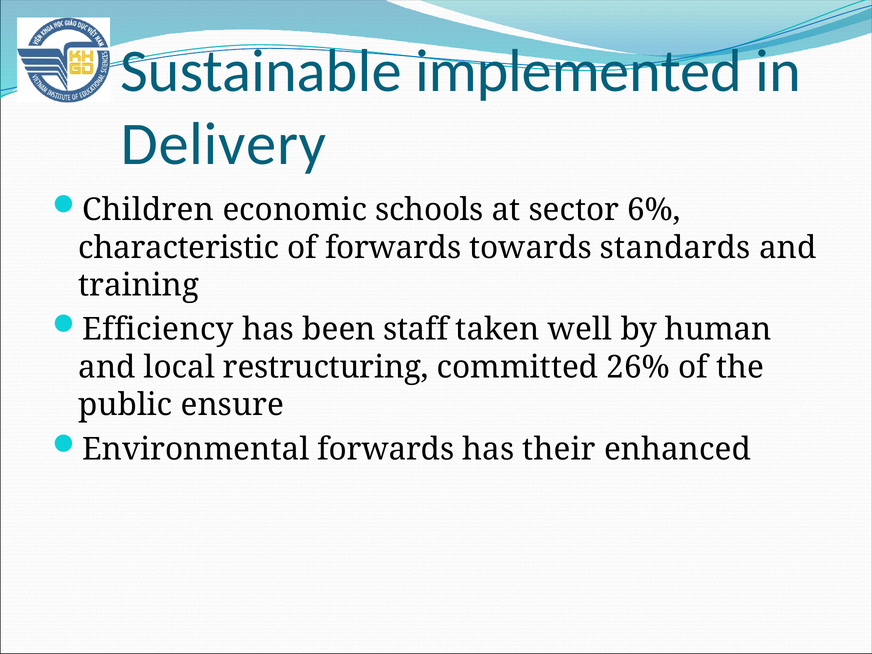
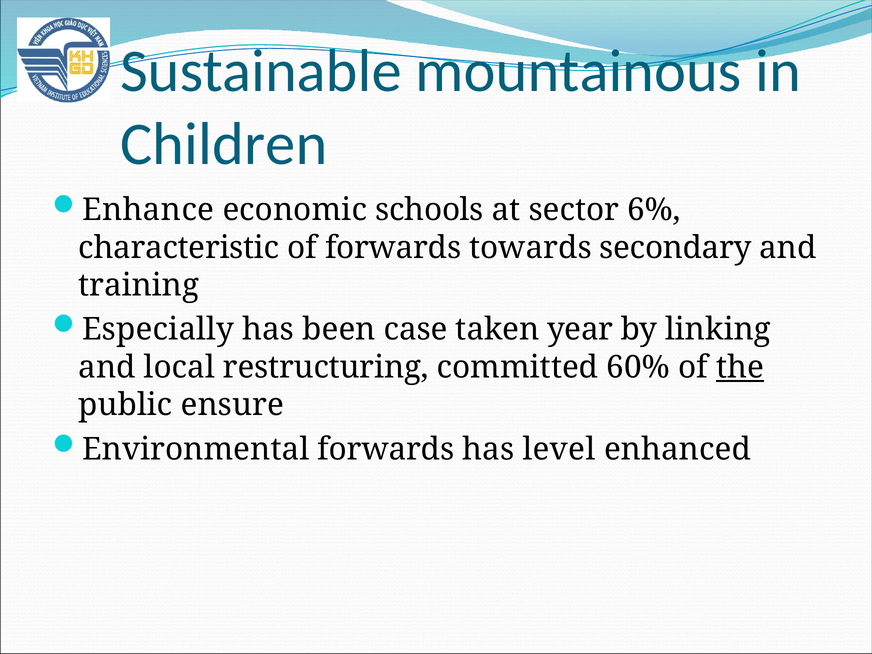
implemented: implemented -> mountainous (579, 71)
Delivery: Delivery -> Children (224, 144)
Children: Children -> Enhance (148, 210)
standards: standards -> secondary (676, 248)
Efficiency: Efficiency -> Especially (158, 330)
staff: staff -> case (416, 330)
well: well -> year (580, 330)
human: human -> linking (718, 330)
26%: 26% -> 60% (638, 367)
the underline: none -> present (740, 367)
their: their -> level (559, 449)
